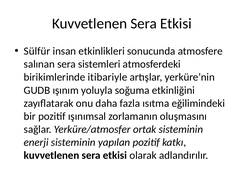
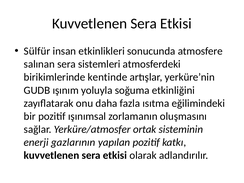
itibariyle: itibariyle -> kentinde (107, 77)
enerji sisteminin: sisteminin -> gazlarının (73, 142)
